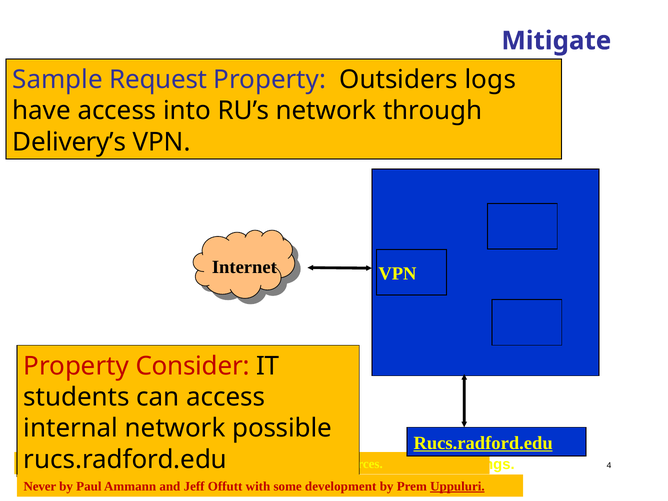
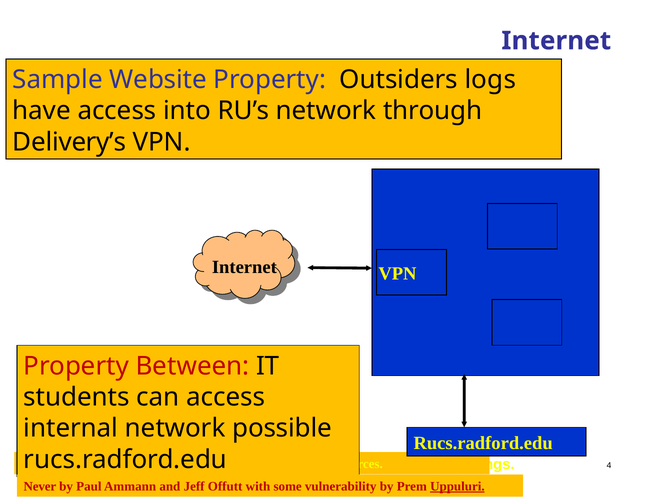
Mitigate: Mitigate -> Internet (556, 41)
Request: Request -> Website (158, 80)
Consider: Consider -> Between (193, 366)
Rucs.radford.edu underline: present -> none (483, 443)
development: development -> vulnerability (341, 487)
